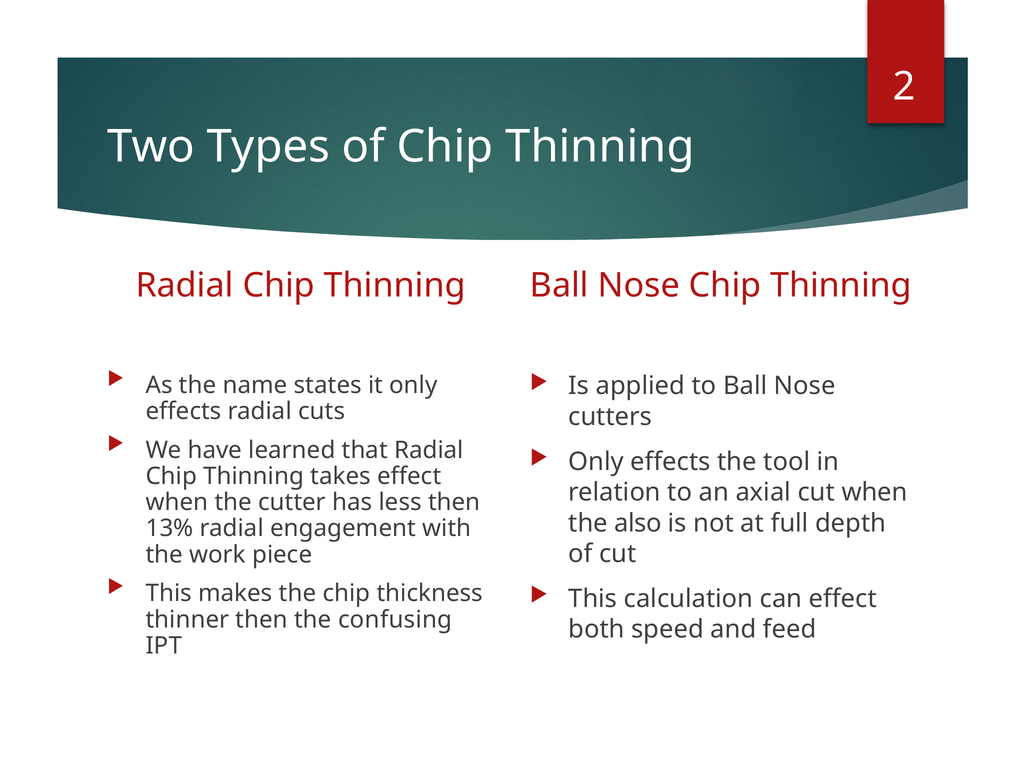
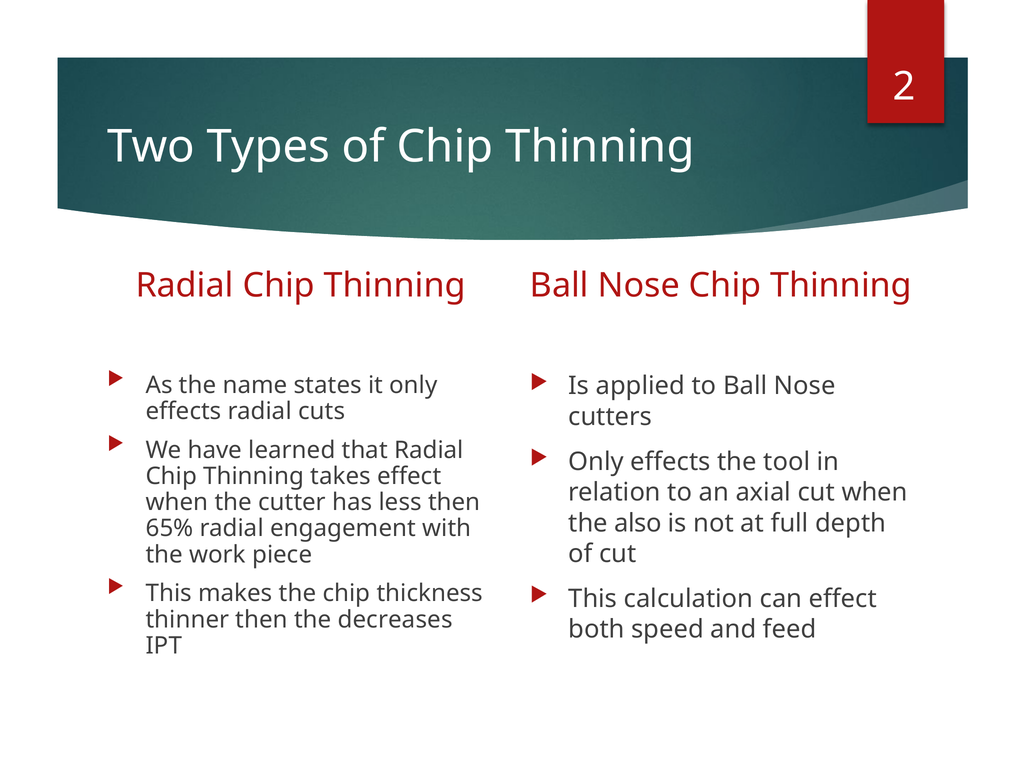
13%: 13% -> 65% (170, 528)
confusing: confusing -> decreases (395, 620)
